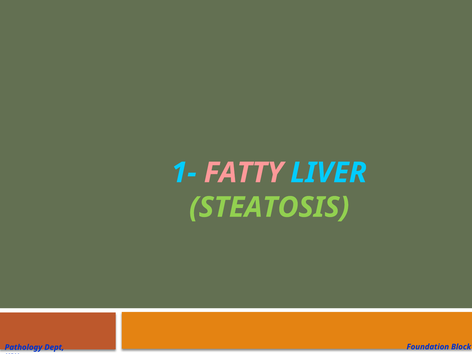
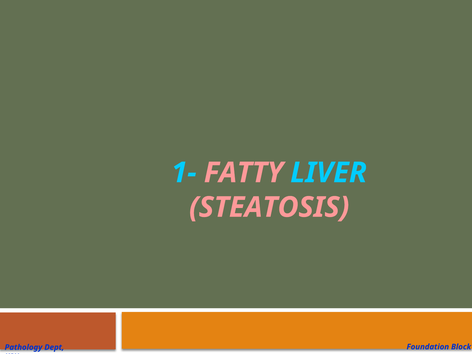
STEATOSIS colour: light green -> pink (269, 207)
